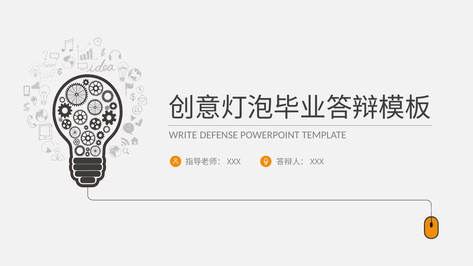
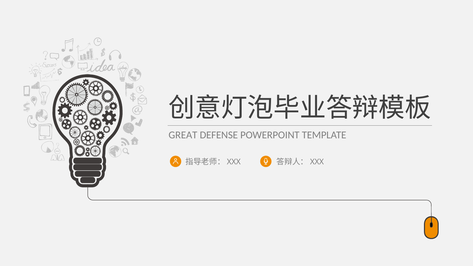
WRITE: WRITE -> GREAT (183, 135)
